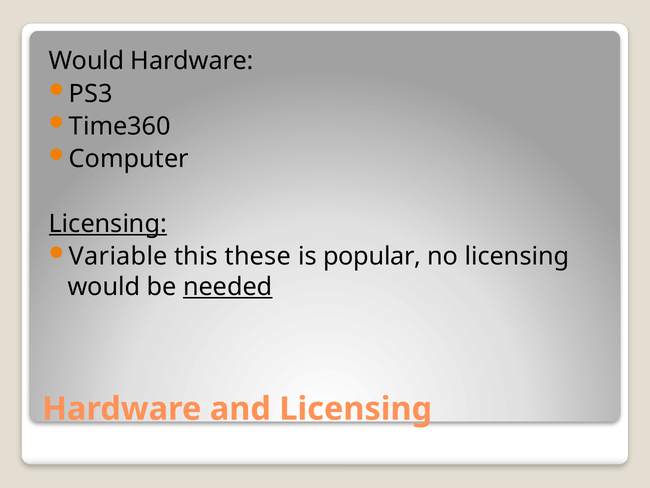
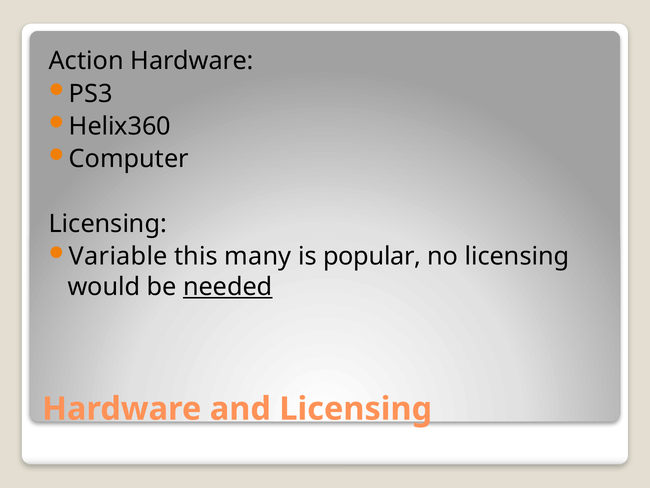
Would: Would -> Action (86, 61)
Time360: Time360 -> Helix360 (120, 126)
Licensing underline: present -> none (108, 224)
these: these -> many (258, 256)
